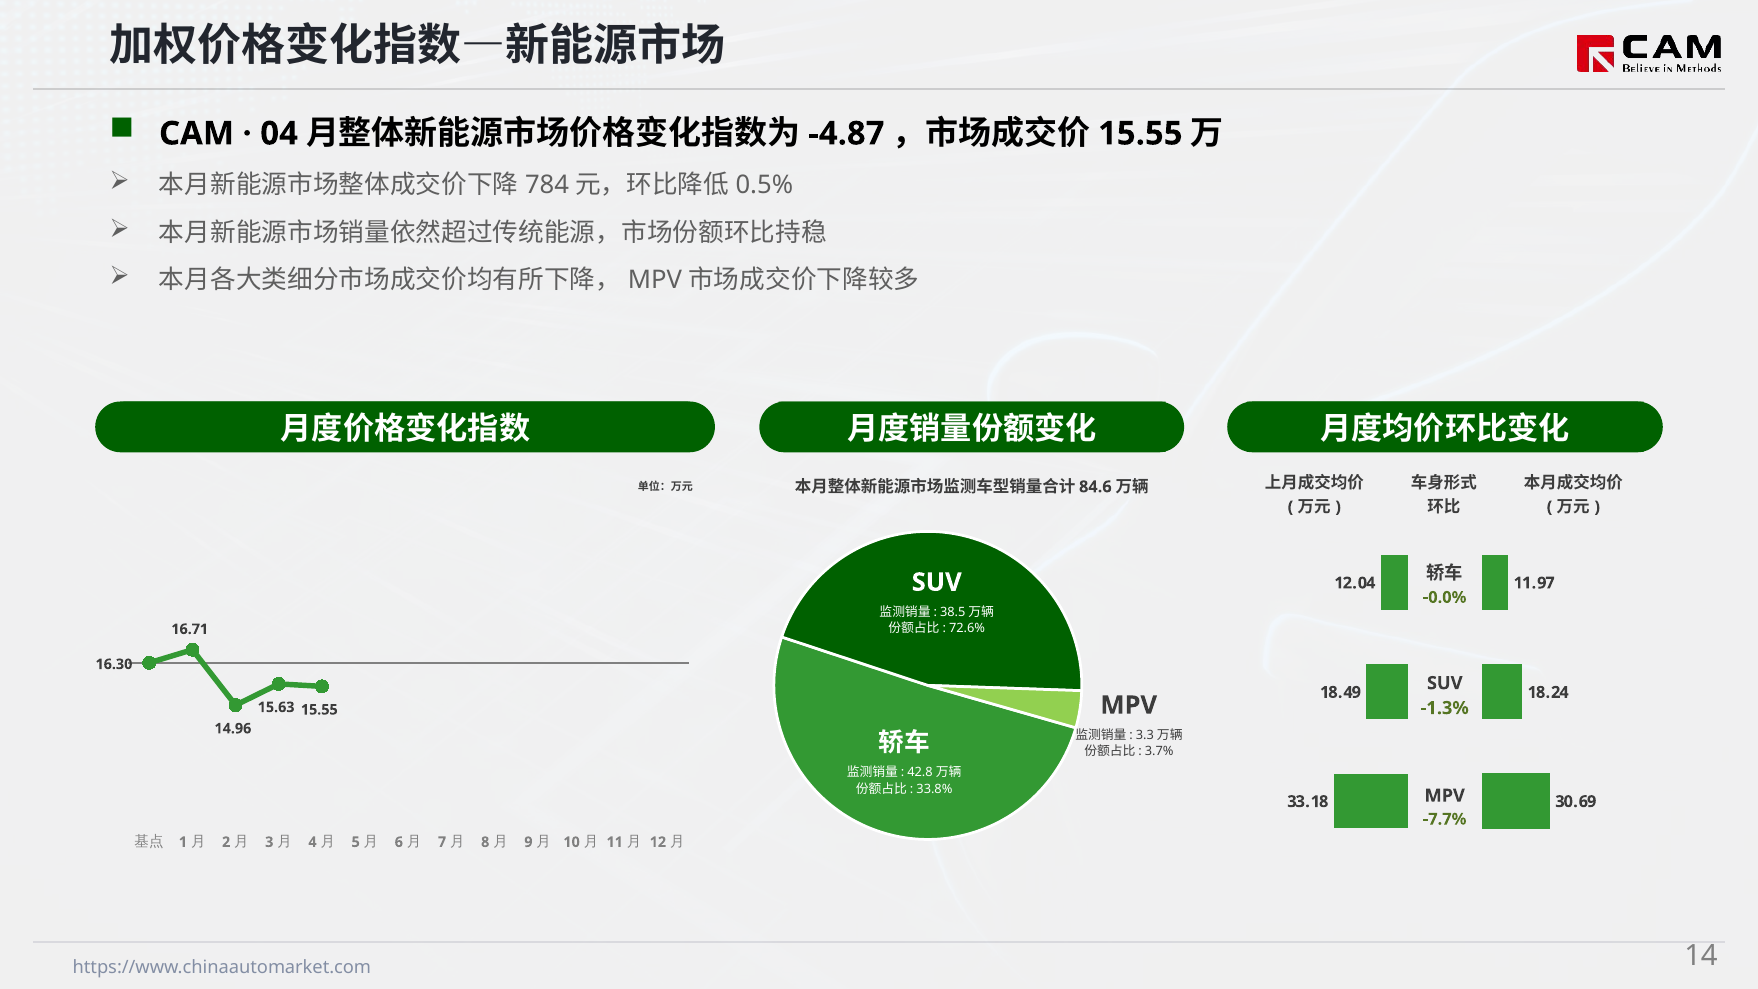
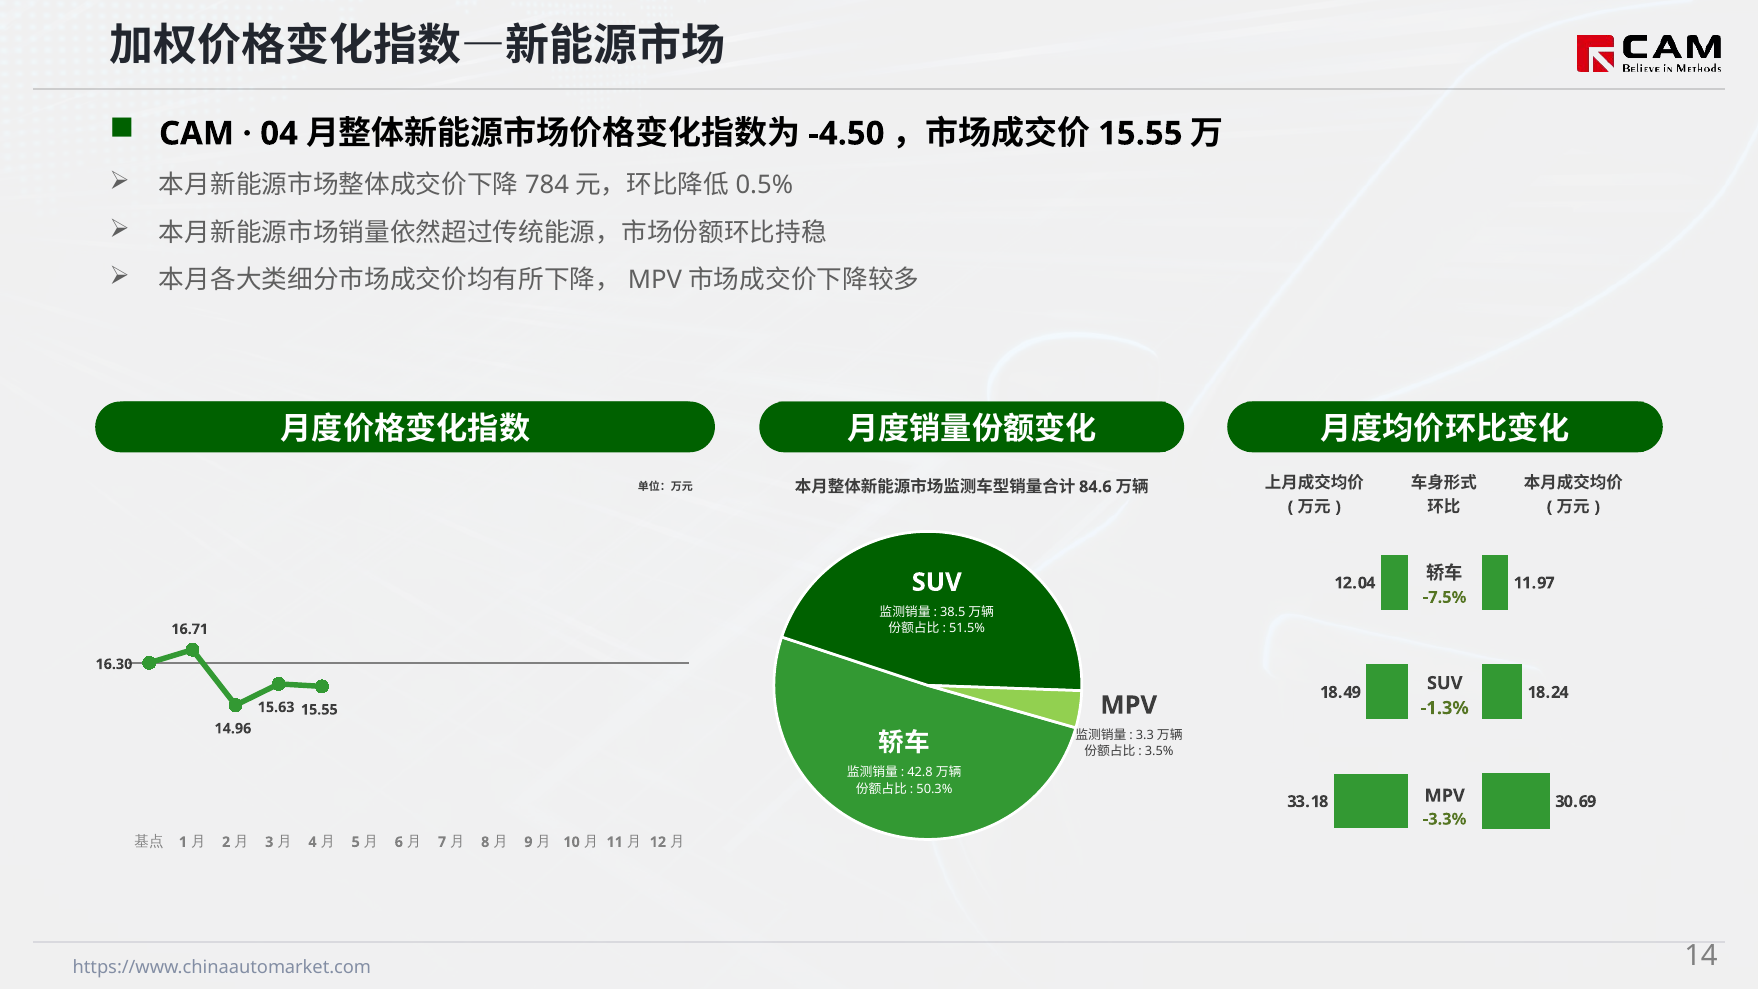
-4.87: -4.87 -> -4.50 (846, 134)
-0.0%: -0.0% -> -7.5% (1445, 597)
72.6%: 72.6% -> 51.5% (967, 629)
3.7%: 3.7% -> 3.5% (1159, 752)
33.8%: 33.8% -> 50.3% (934, 789)
-7.7%: -7.7% -> -3.3% (1445, 819)
